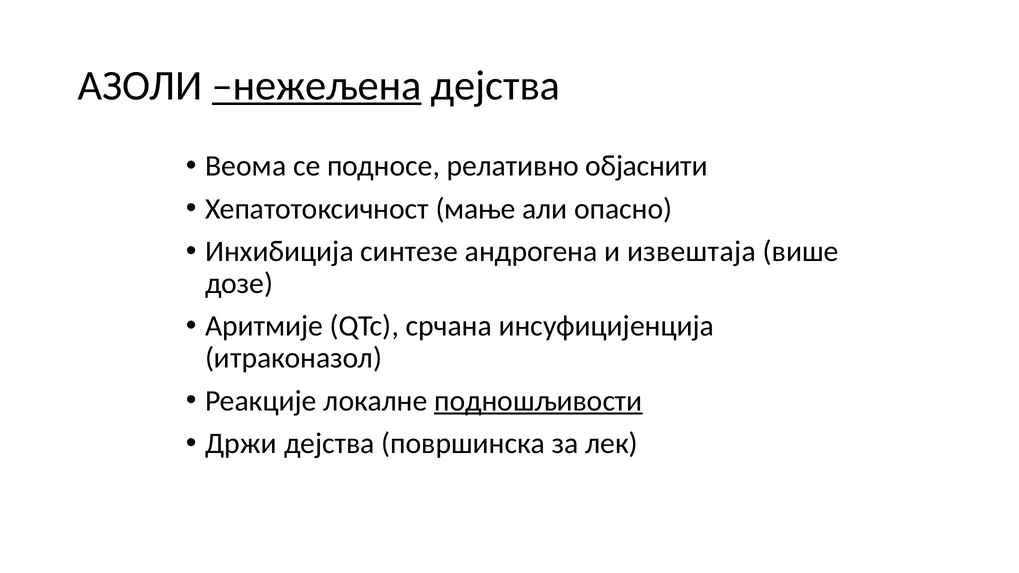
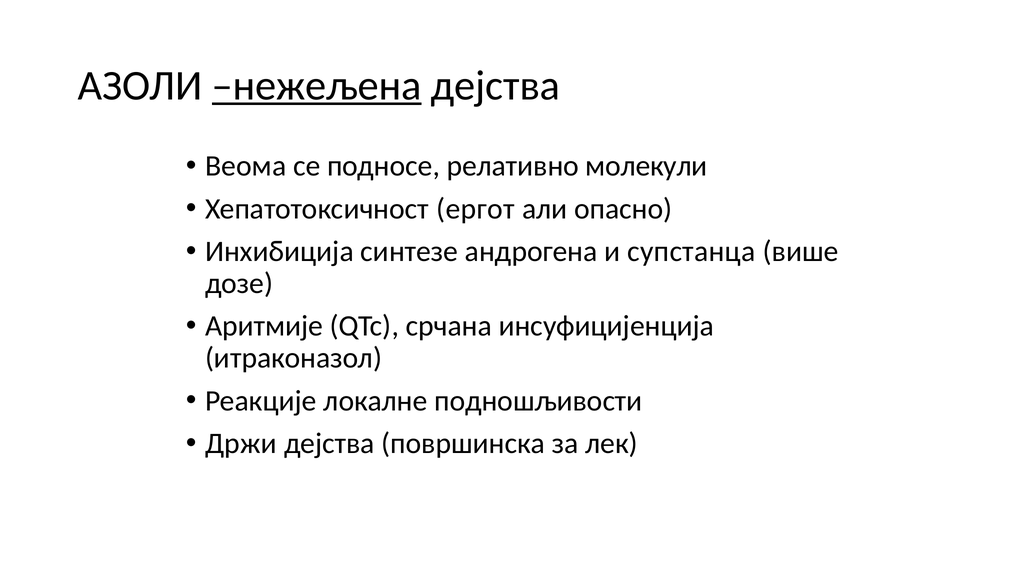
објаснити: објаснити -> молекули (647, 166)
мање: мање -> ергот (475, 209)
извештаја: извештаја -> супстанца (691, 251)
подношљивости underline: present -> none (538, 401)
